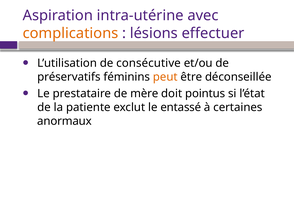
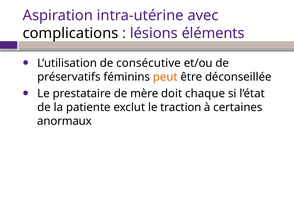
complications colour: orange -> black (70, 33)
effectuer: effectuer -> éléments (213, 33)
pointus: pointus -> chaque (205, 93)
entassé: entassé -> traction (181, 107)
